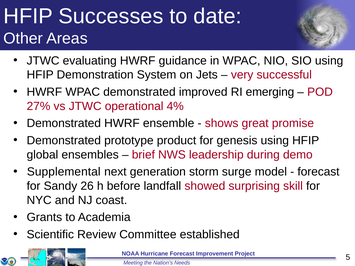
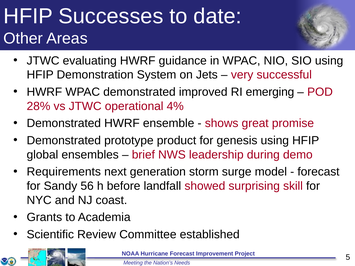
27%: 27% -> 28% (39, 106)
Supplemental: Supplemental -> Requirements (64, 172)
26: 26 -> 56 (87, 186)
